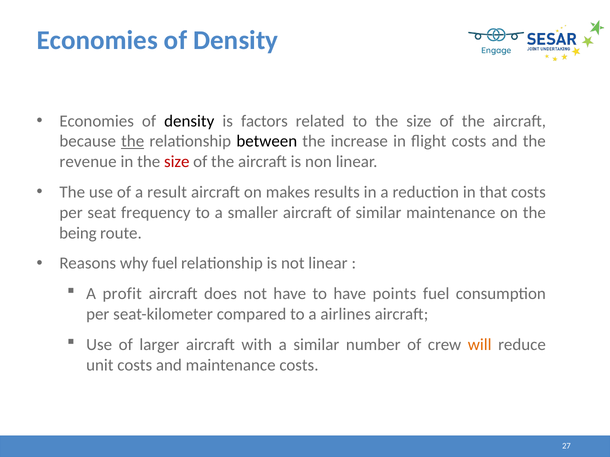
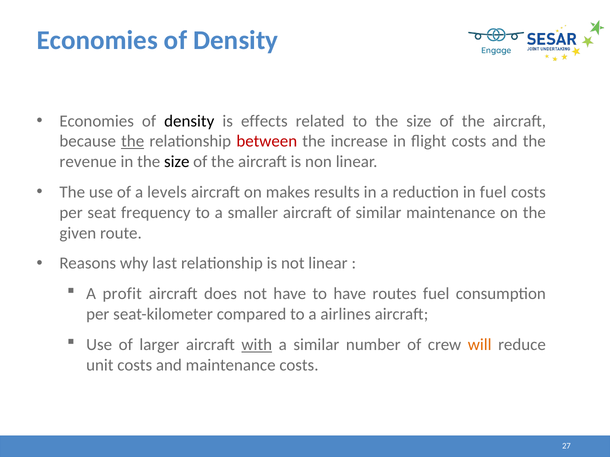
factors: factors -> effects (264, 121)
between colour: black -> red (267, 142)
size colour: red -> black (177, 162)
result: result -> levels (167, 192)
in that: that -> fuel (493, 192)
being: being -> given (78, 233)
why fuel: fuel -> last (165, 264)
points: points -> routes (395, 294)
with underline: none -> present (257, 345)
